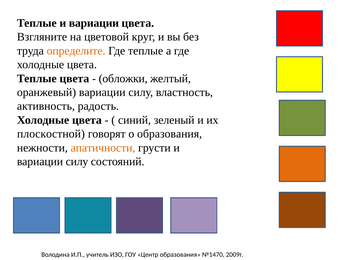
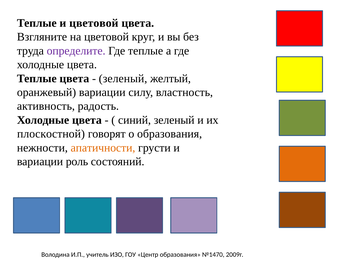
Теплые и вариации: вариации -> цветовой (94, 23)
определите colour: orange -> purple (76, 51)
обложки: обложки -> зеленый (123, 79)
силу: силу -> роль (77, 162)
